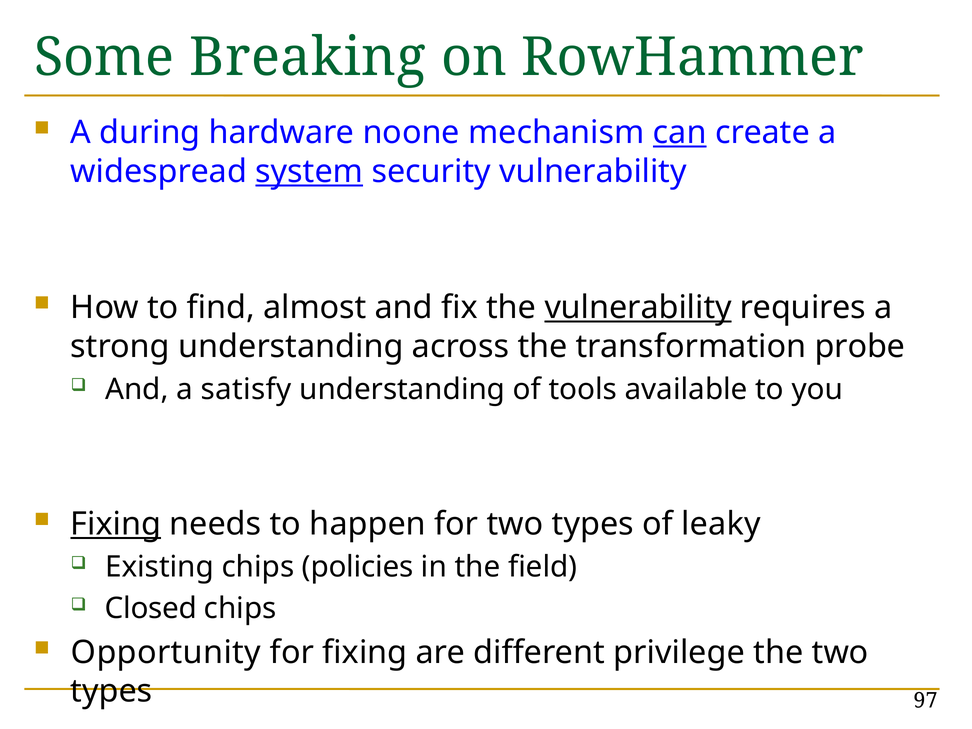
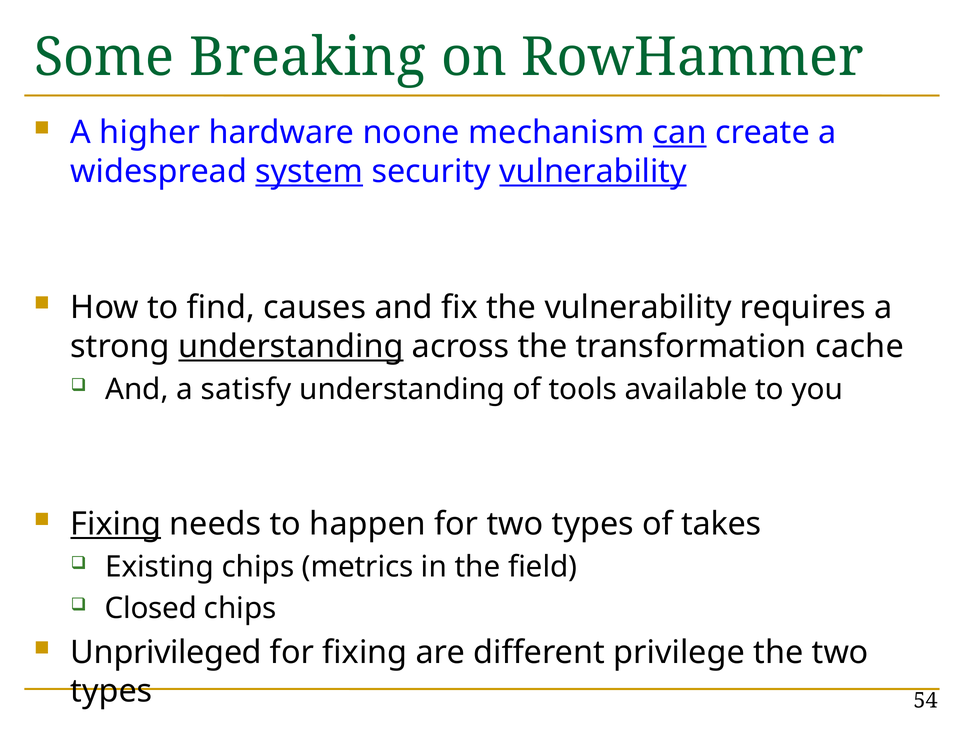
during: during -> higher (150, 133)
vulnerability underline: none -> present (593, 171)
almost: almost -> causes (315, 307)
vulnerability underline: present -> none (638, 307)
understanding underline: none -> present (291, 346)
probe: probe -> cache (860, 346)
leaky: leaky -> takes (721, 524)
policies: policies -> metrics (358, 567)
Opportunity: Opportunity -> Unprivileged (166, 652)
97: 97 -> 54 (926, 700)
